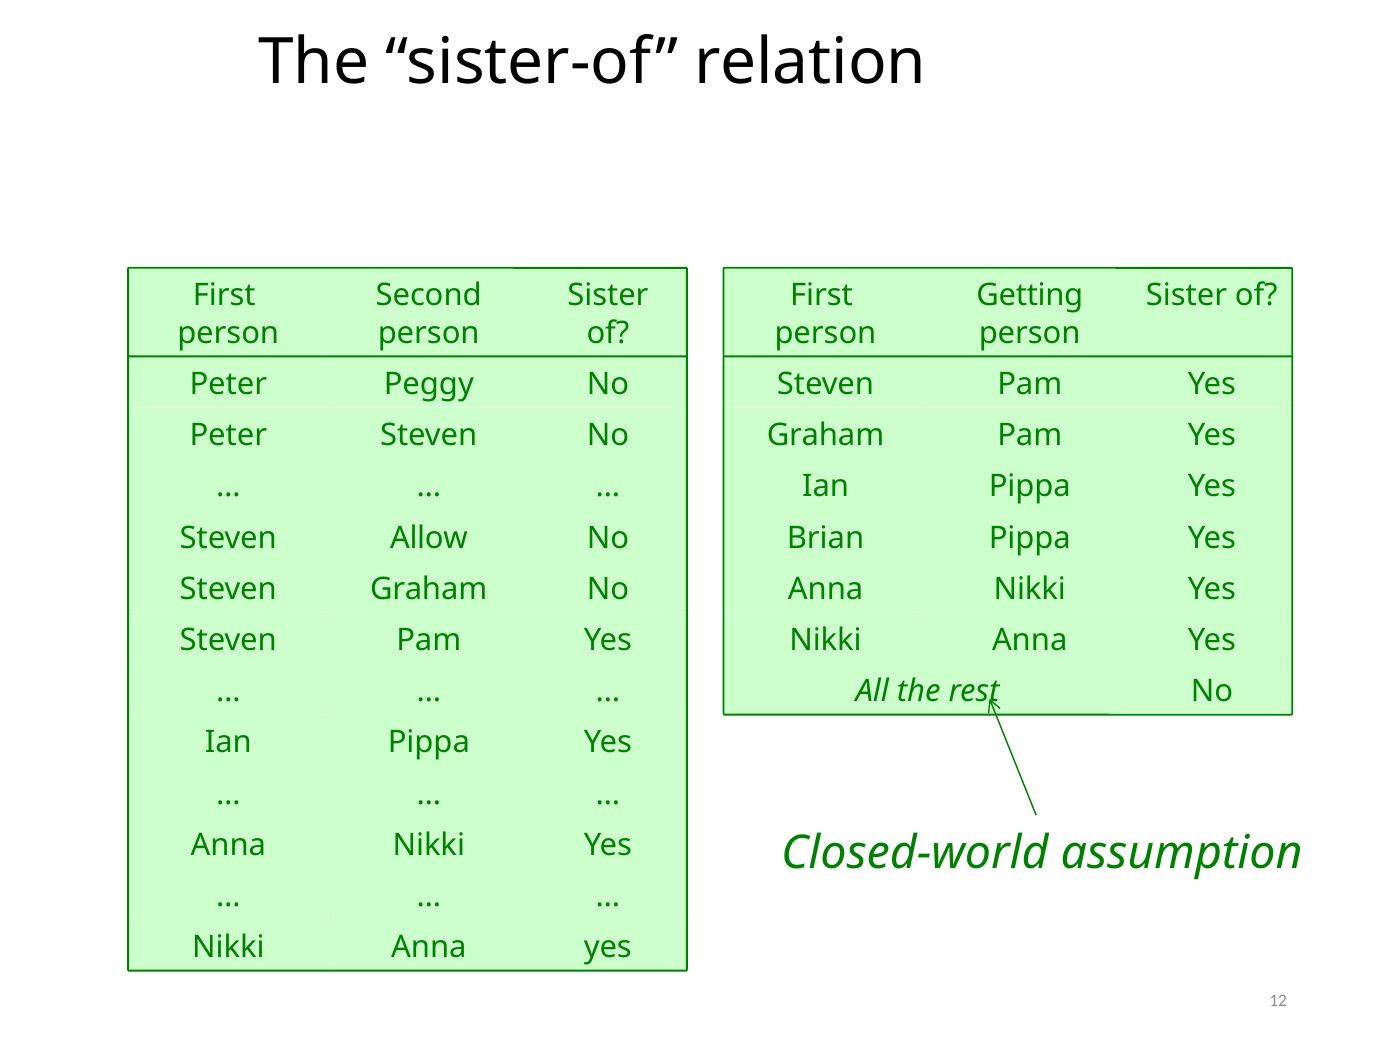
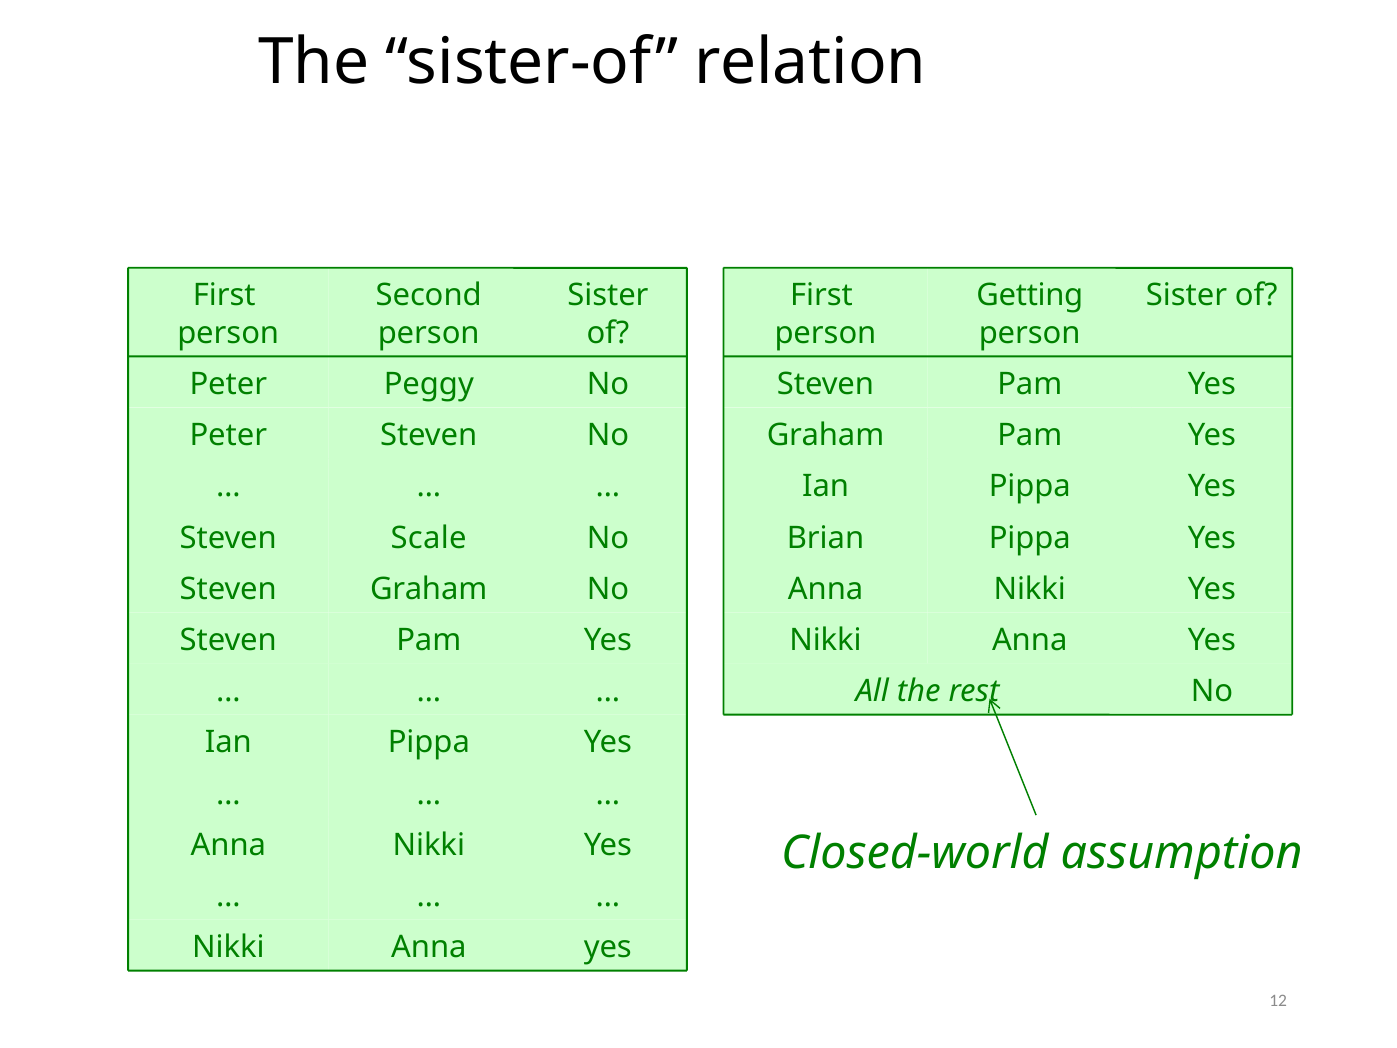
Allow: Allow -> Scale (429, 538)
